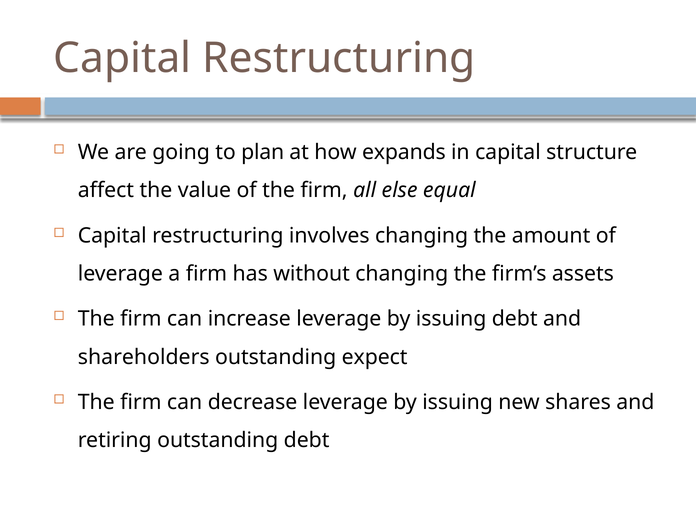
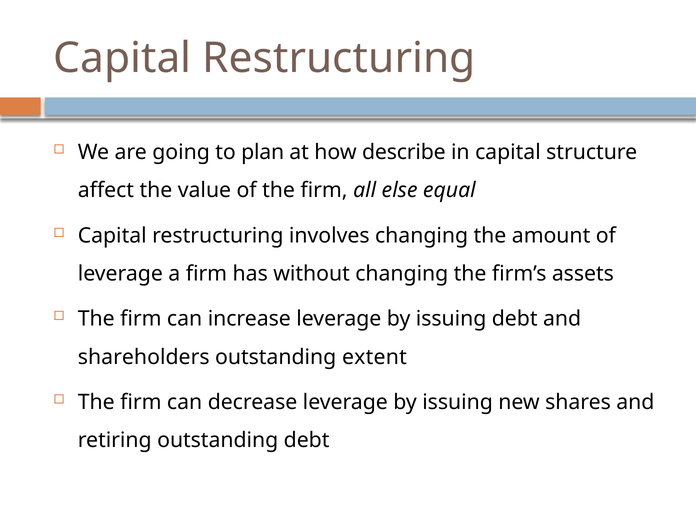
expands: expands -> describe (404, 152)
expect: expect -> extent (374, 357)
